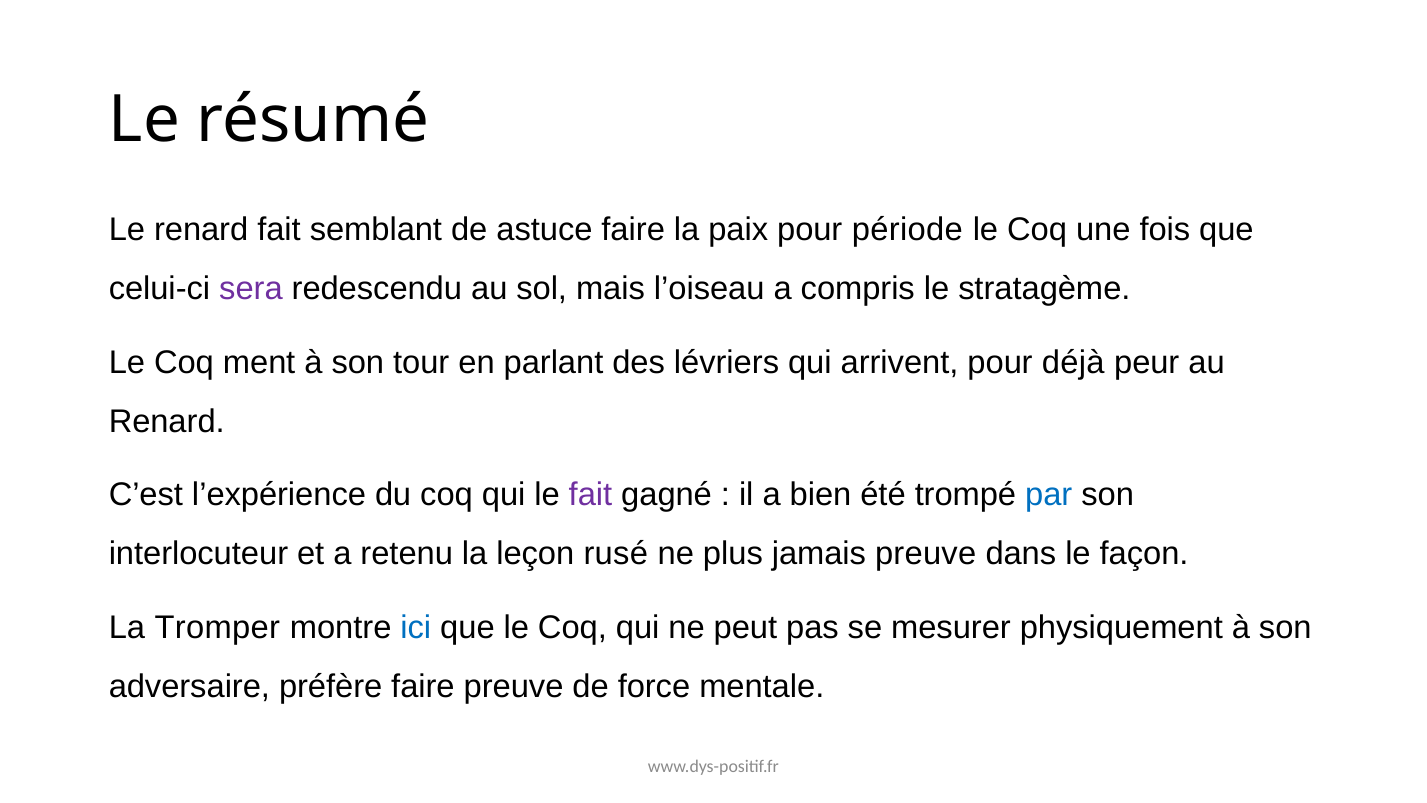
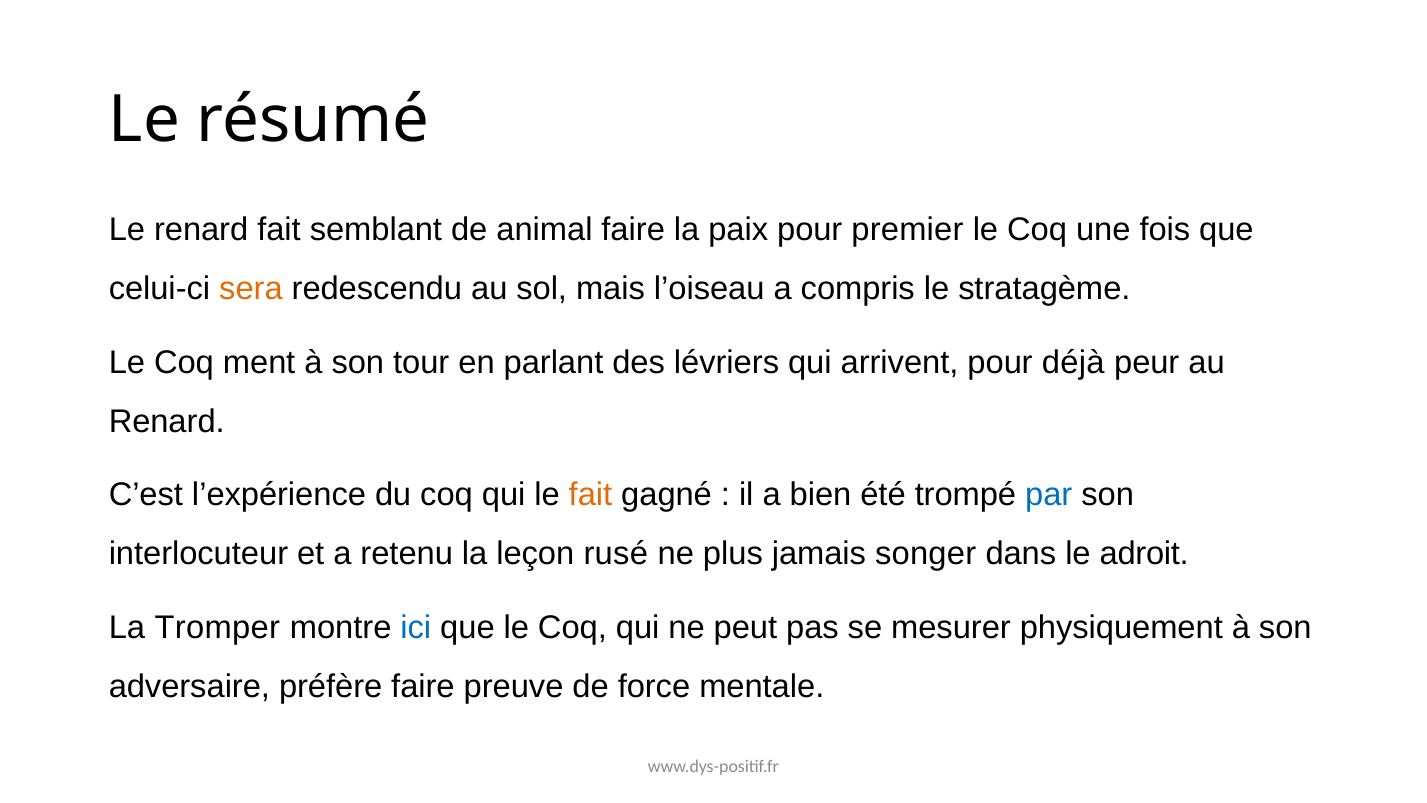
astuce: astuce -> animal (544, 230)
période: période -> premier (907, 230)
sera colour: purple -> orange (251, 289)
fait colour: purple -> orange (591, 495)
jamais preuve: preuve -> songer (926, 554)
façon: façon -> adroit (1144, 554)
